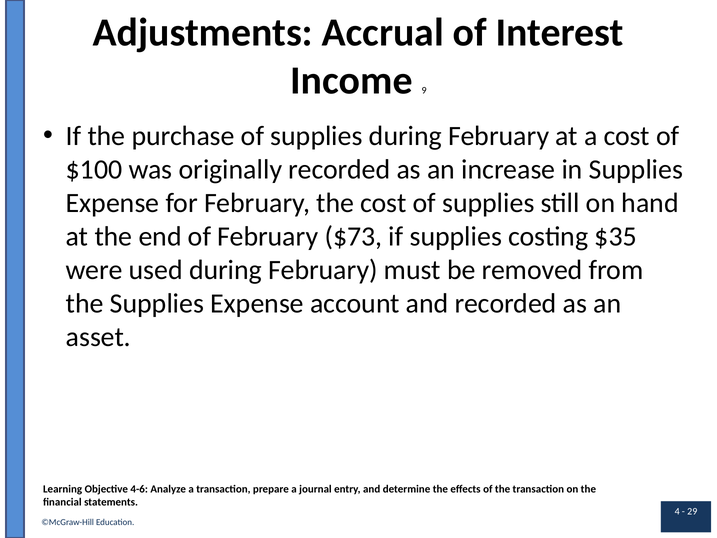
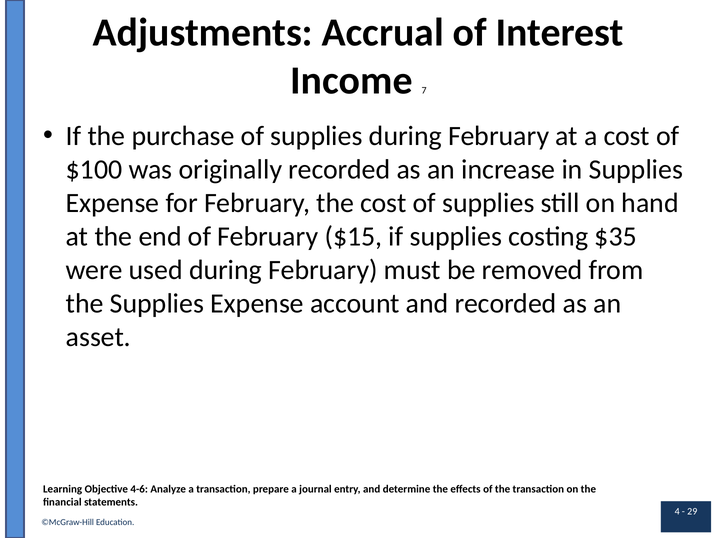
9: 9 -> 7 (424, 90)
$73: $73 -> $15 (353, 236)
